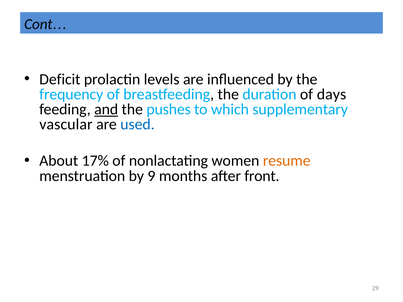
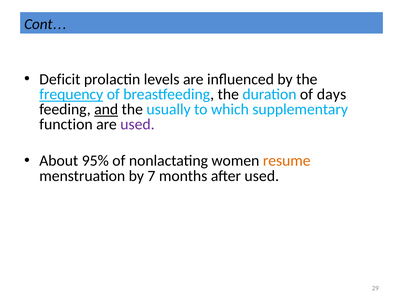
frequency underline: none -> present (71, 94)
pushes: pushes -> usually (169, 110)
vascular: vascular -> function (66, 125)
used colour: blue -> purple (137, 125)
17%: 17% -> 95% (95, 161)
9: 9 -> 7 (151, 176)
after front: front -> used (262, 176)
